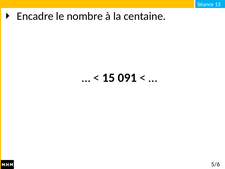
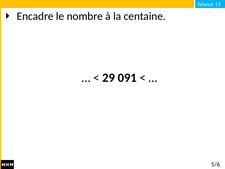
15: 15 -> 29 (109, 78)
